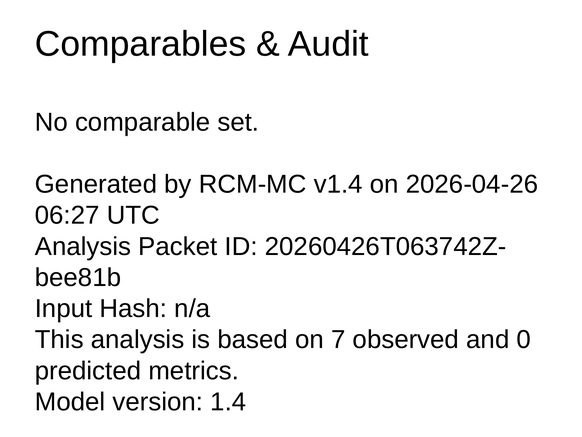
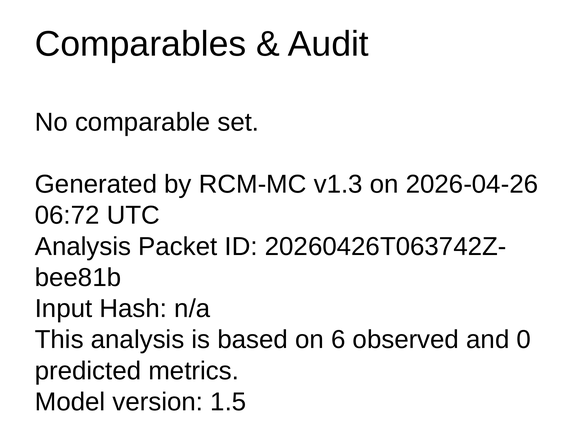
v1.4: v1.4 -> v1.3 (338, 184)
06:27: 06:27 -> 06:72 (67, 215)
7: 7 -> 6 (338, 339)
1.4: 1.4 -> 1.5 (228, 401)
